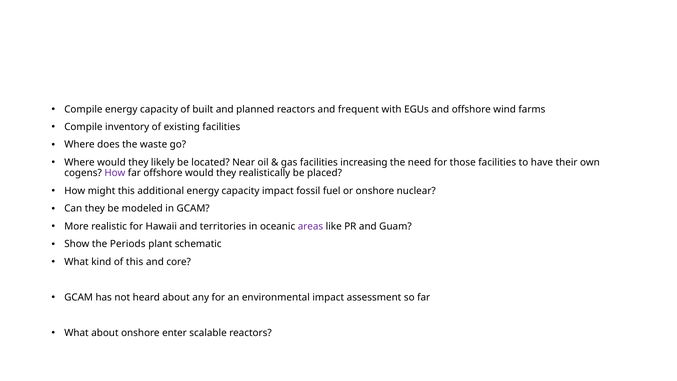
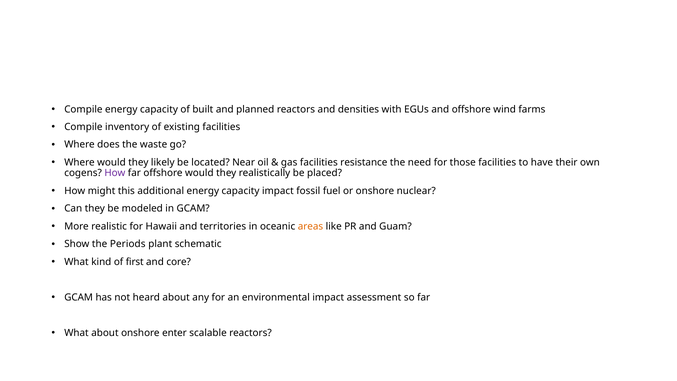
frequent: frequent -> densities (359, 109)
increasing: increasing -> resistance (364, 162)
areas colour: purple -> orange (310, 226)
of this: this -> first (135, 262)
